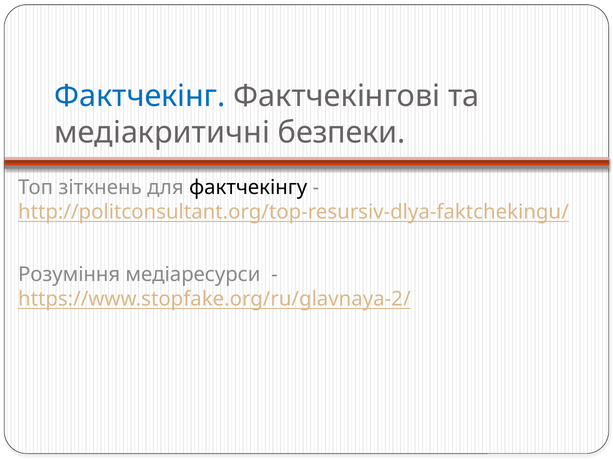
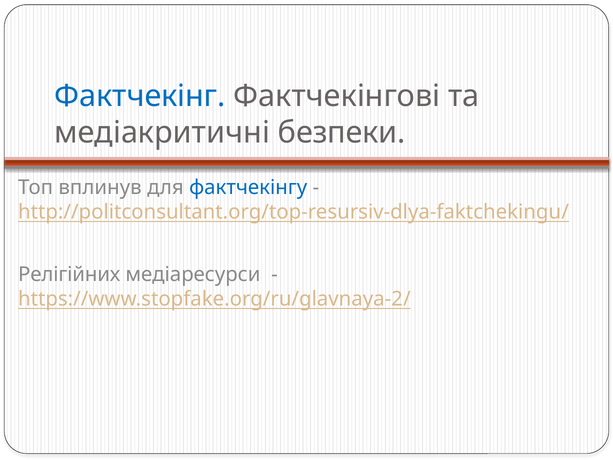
зіткнень: зіткнень -> вплинув (100, 188)
фактчекінгу colour: black -> blue (248, 188)
Розуміння: Розуміння -> Релігійних (69, 274)
